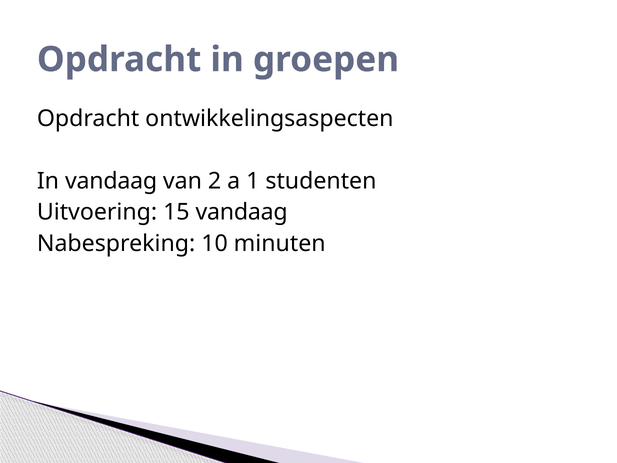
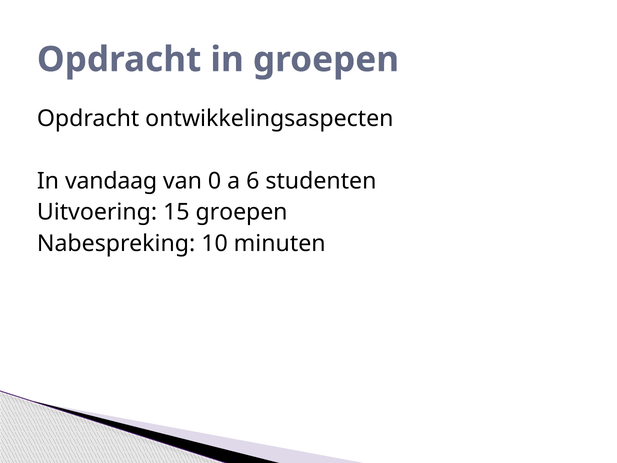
2: 2 -> 0 (215, 181)
1: 1 -> 6 (253, 181)
15 vandaag: vandaag -> groepen (242, 212)
